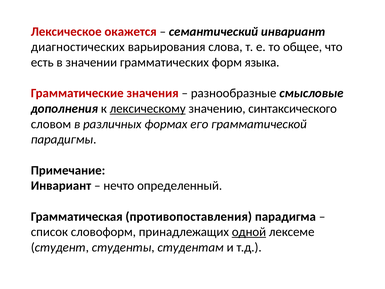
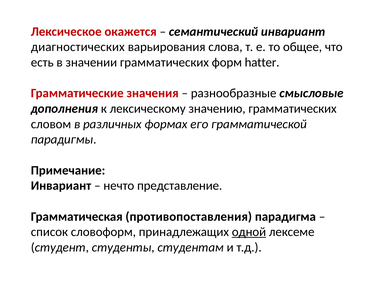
языка: языка -> hatter (262, 62)
лексическому underline: present -> none (148, 109)
значению синтаксического: синтаксического -> грамматических (293, 109)
определенный: определенный -> представление (180, 186)
